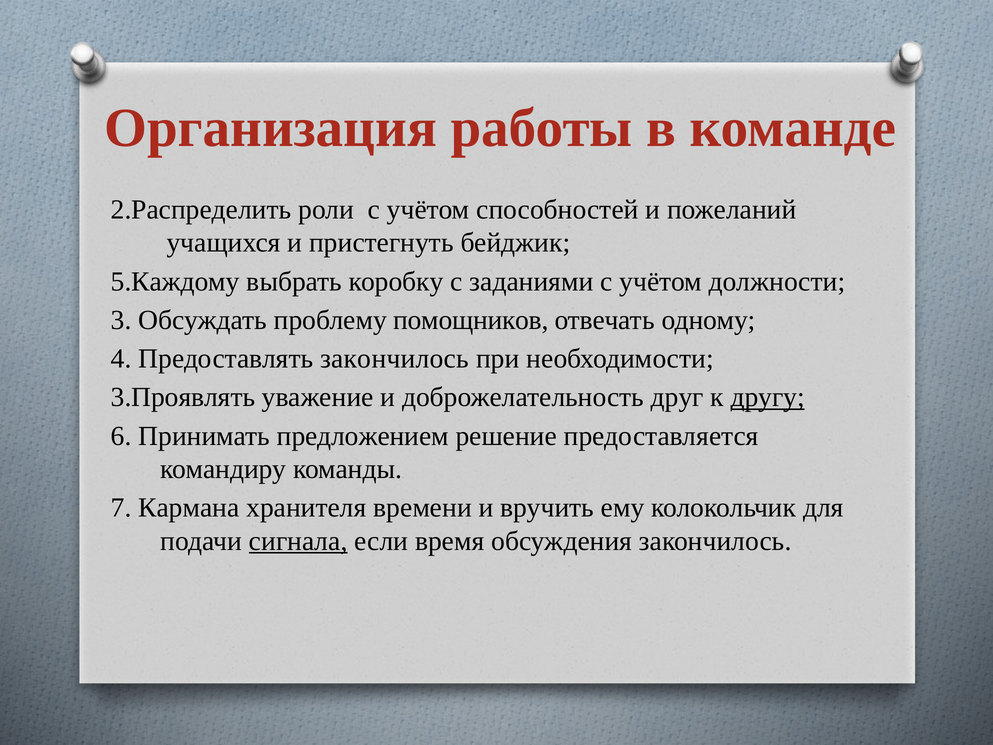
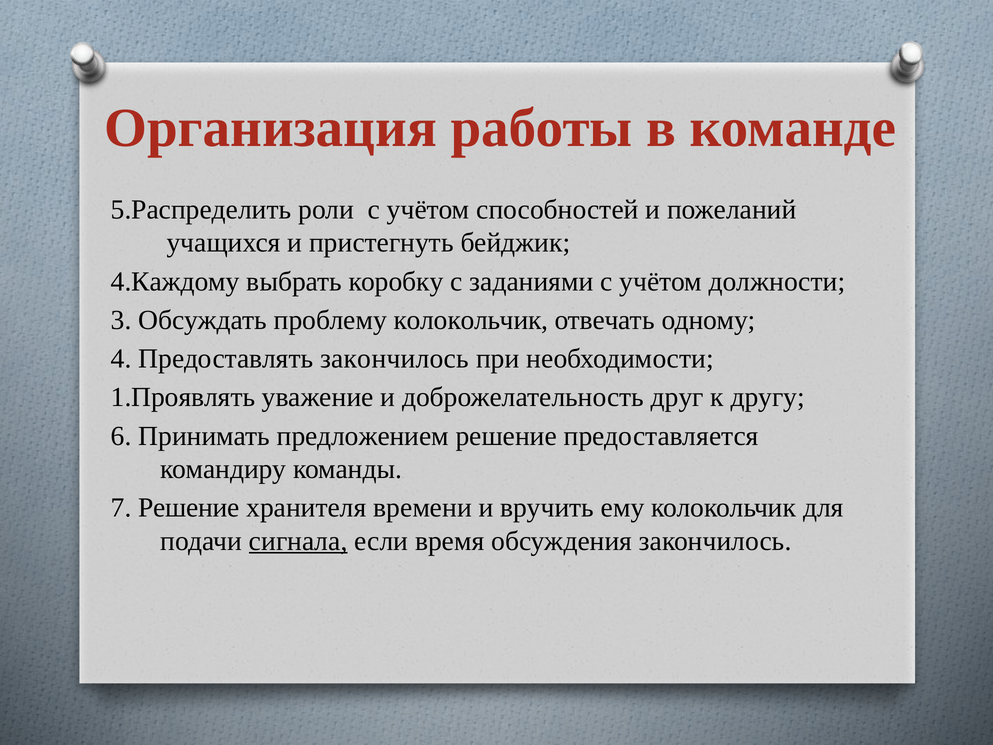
2.Распределить: 2.Распределить -> 5.Распределить (201, 210)
5.Каждому: 5.Каждому -> 4.Каждому (175, 281)
проблему помощников: помощников -> колокольчик (471, 320)
3.Проявлять: 3.Проявлять -> 1.Проявлять (183, 397)
другу underline: present -> none (768, 397)
7 Кармана: Кармана -> Решение (189, 508)
